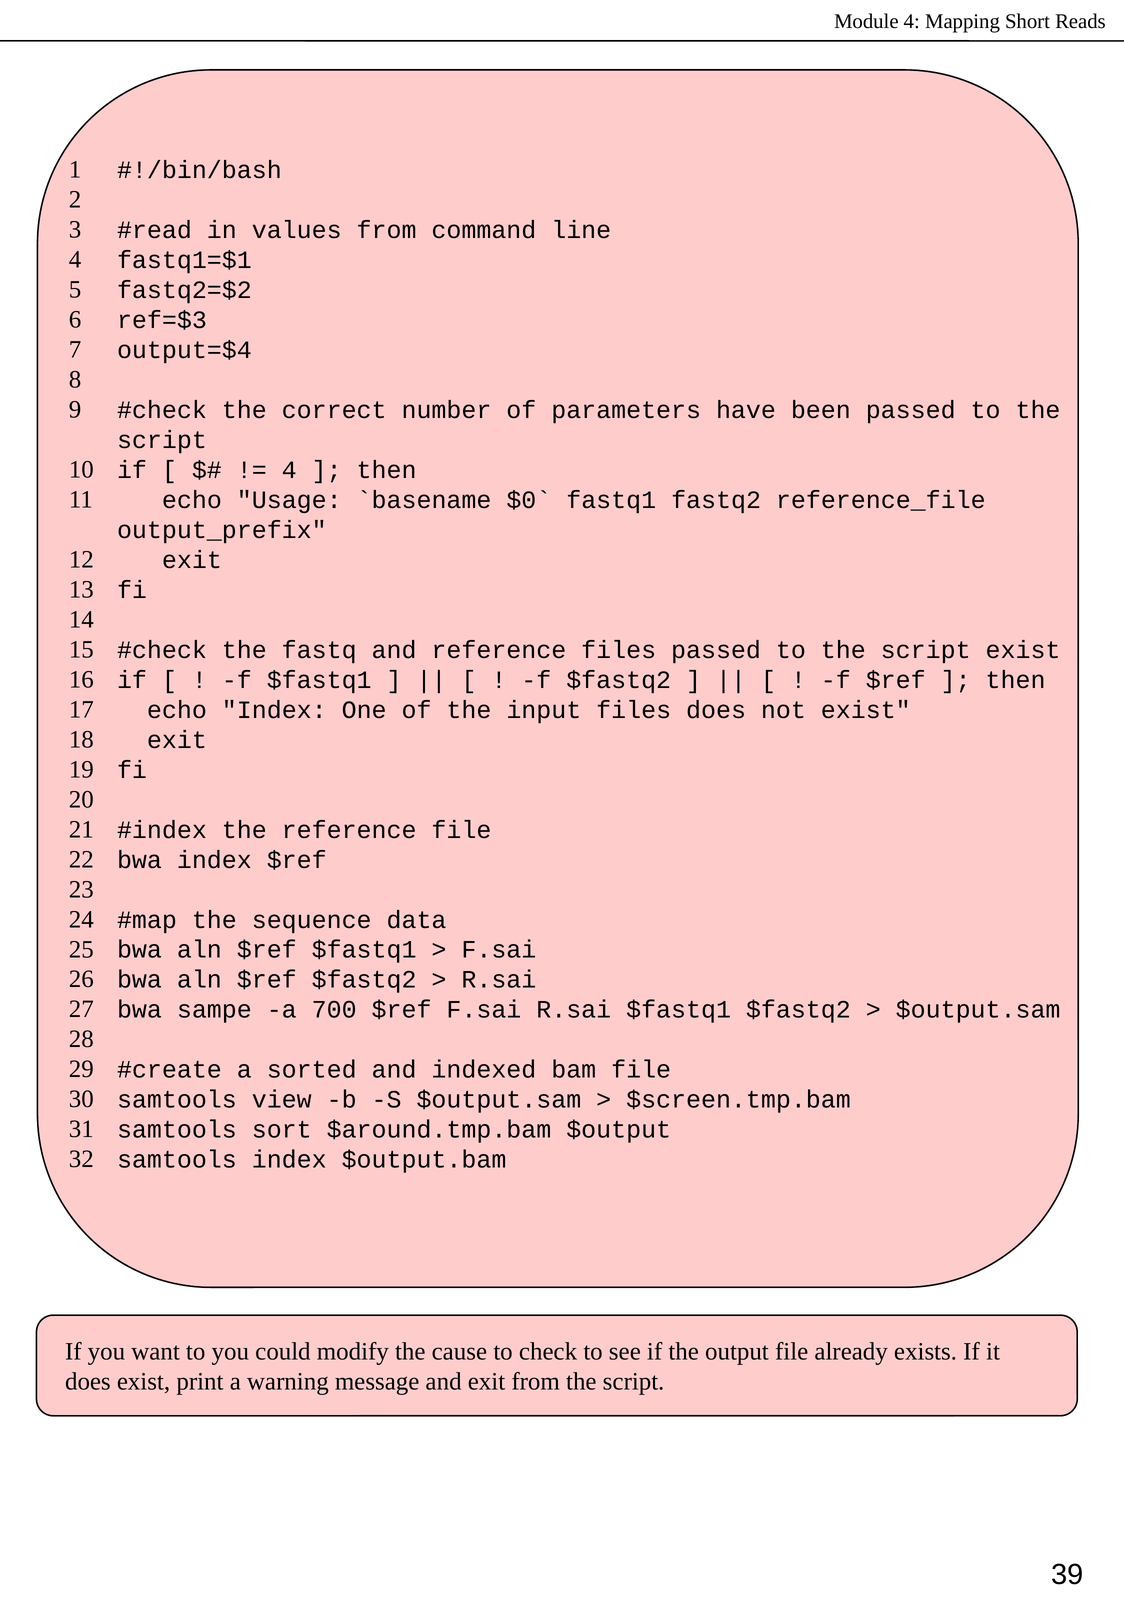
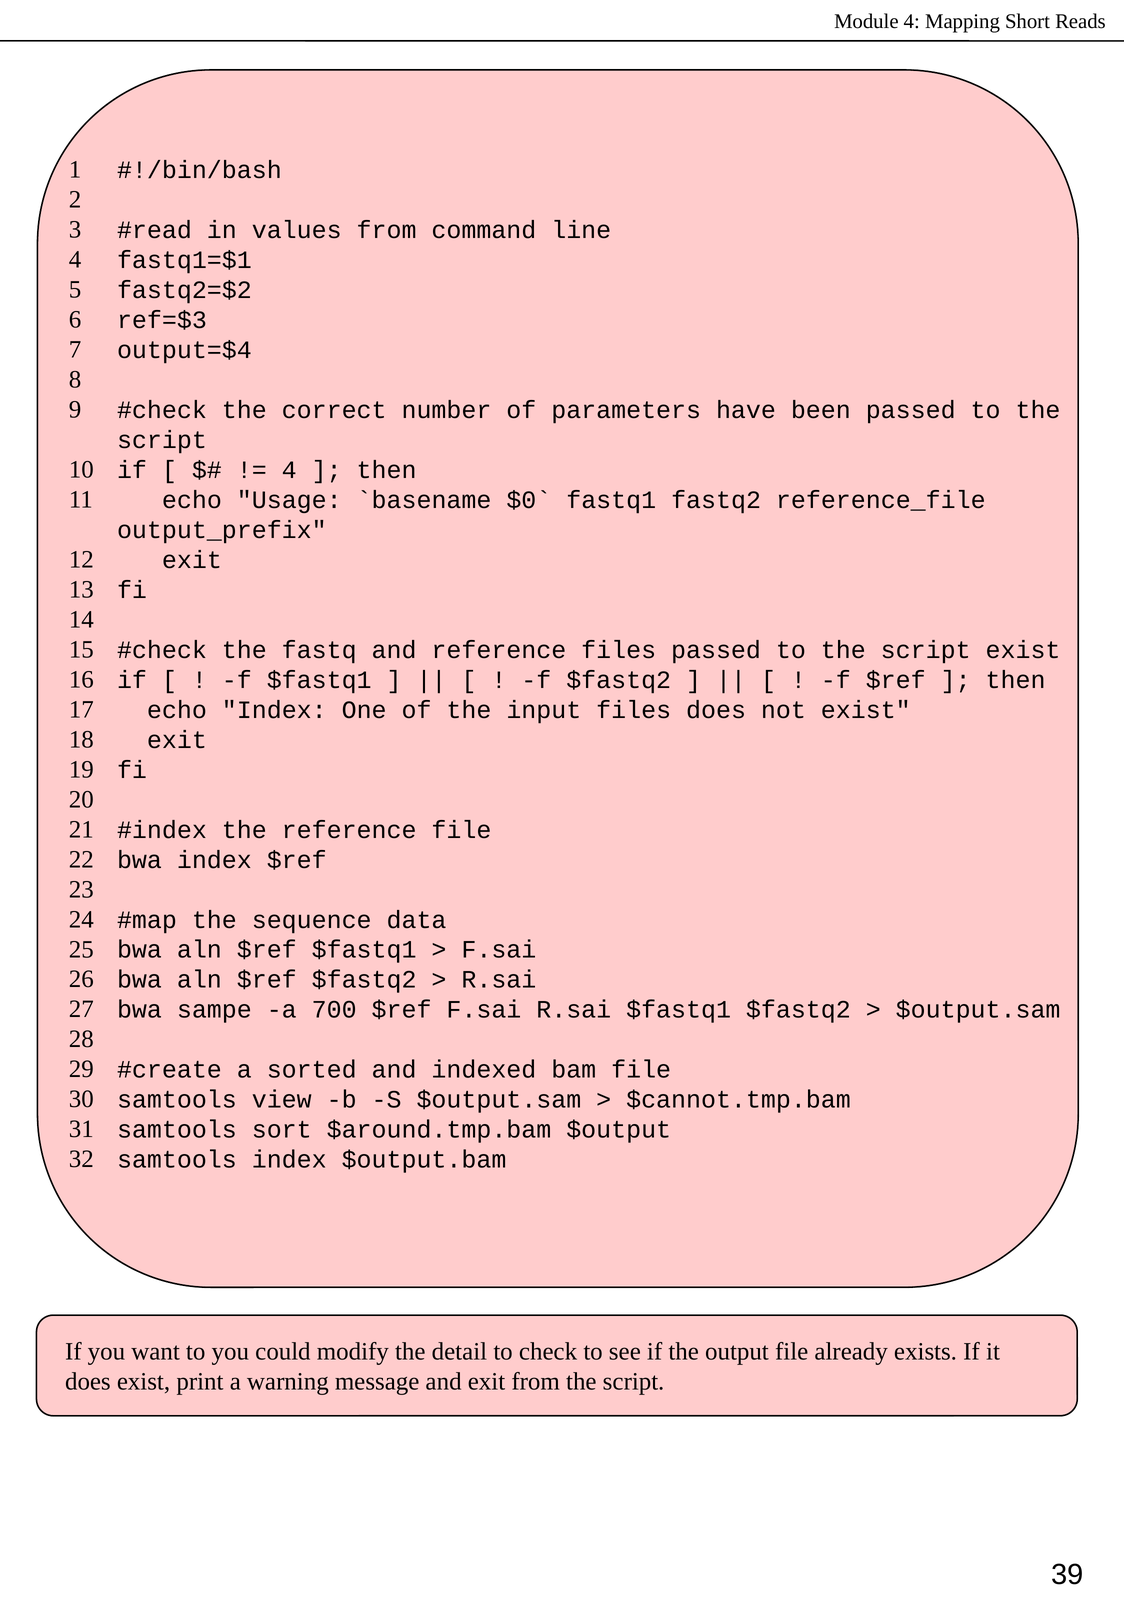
$screen.tmp.bam: $screen.tmp.bam -> $cannot.tmp.bam (738, 1099)
cause: cause -> detail (459, 1351)
